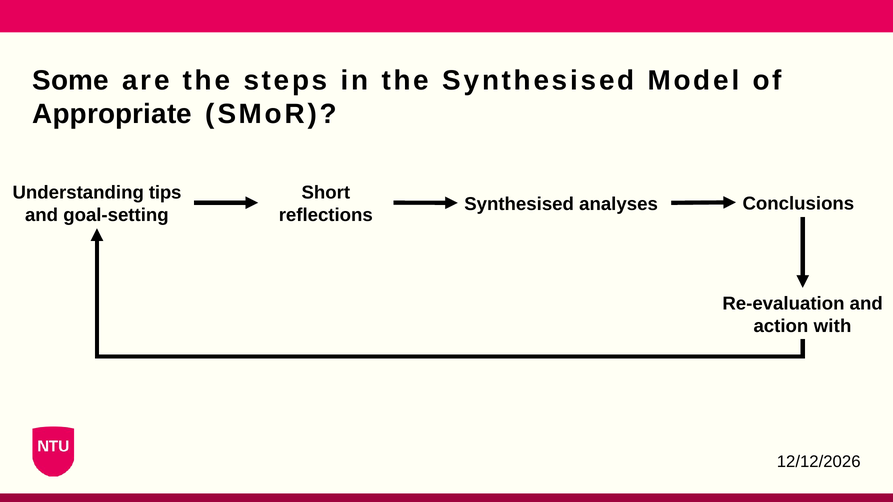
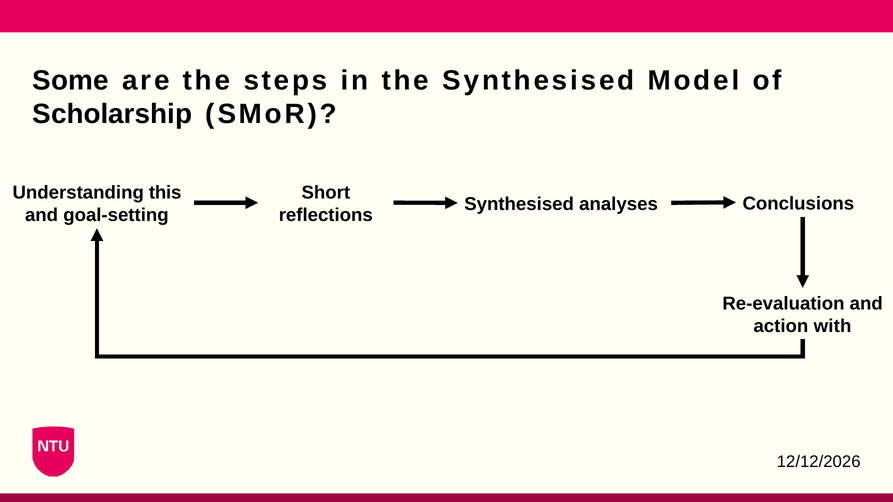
Appropriate: Appropriate -> Scholarship (112, 114)
tips: tips -> this (165, 193)
